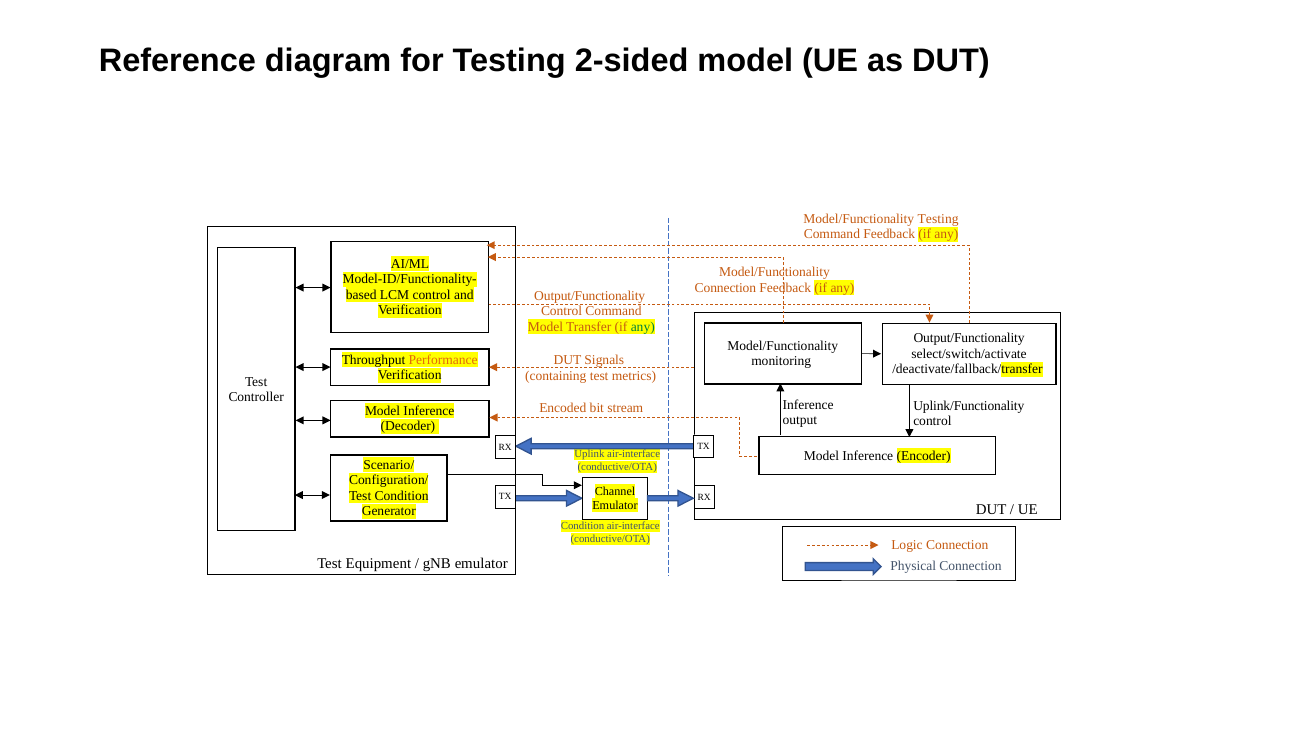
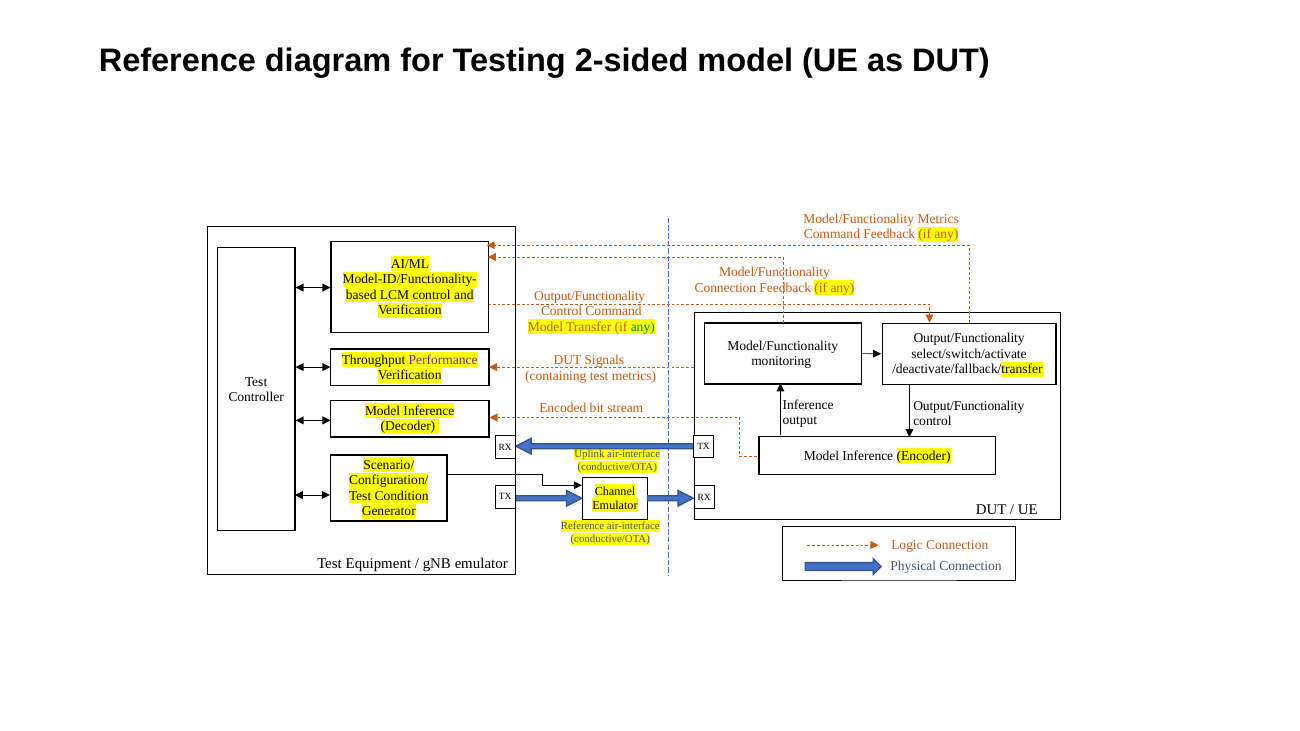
Model/Functionality Testing: Testing -> Metrics (938, 219)
Performance colour: orange -> purple (443, 360)
Uplink/Functionality: Uplink/Functionality -> Output/Functionality (969, 406)
Condition: Condition -> Reference (583, 527)
